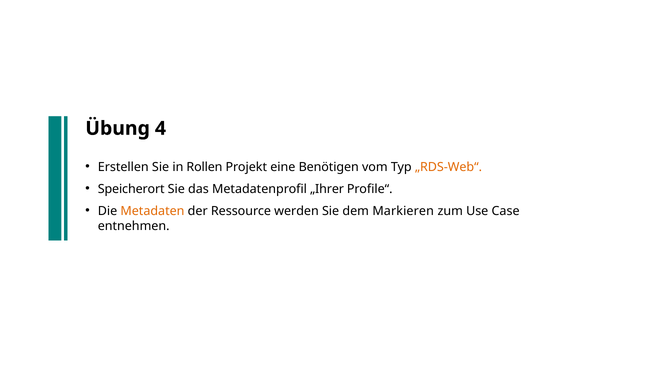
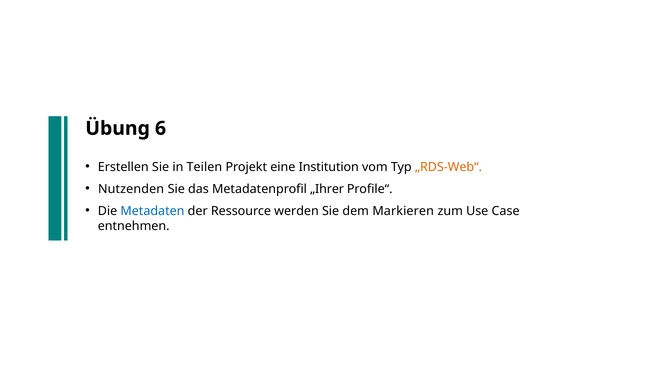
4: 4 -> 6 (160, 128)
Rollen: Rollen -> Teilen (204, 167)
Benötigen: Benötigen -> Institution (329, 167)
Speicherort: Speicherort -> Nutzenden (131, 189)
Metadaten colour: orange -> blue (152, 211)
